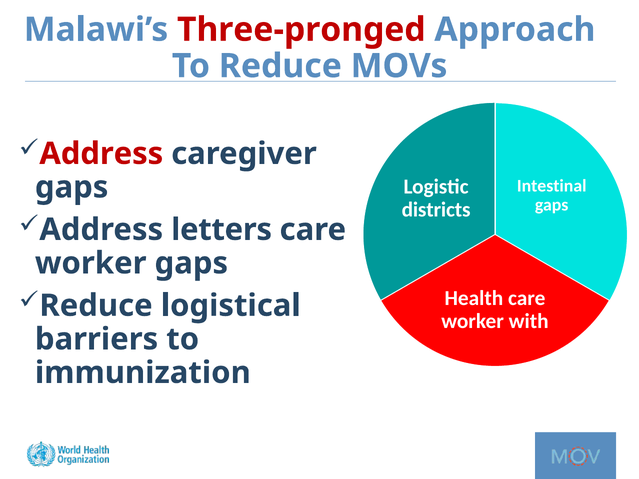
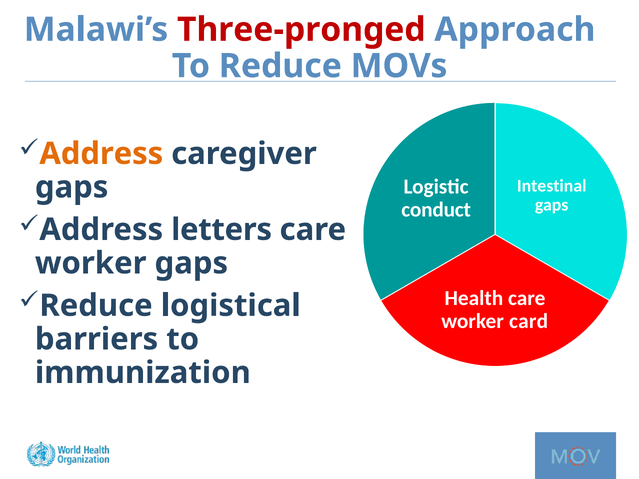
Address colour: red -> orange (101, 154)
districts: districts -> conduct (436, 210)
with: with -> card (529, 321)
